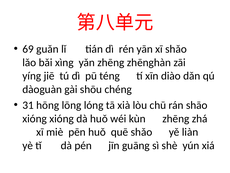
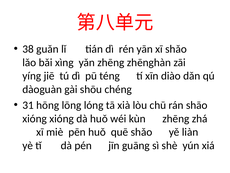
69: 69 -> 38 (28, 49)
